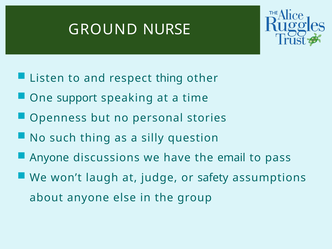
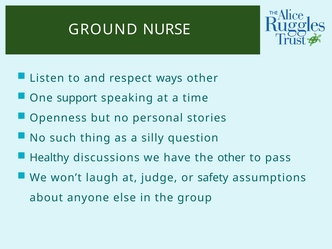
respect thing: thing -> ways (169, 78)
Anyone: Anyone -> Healthy (49, 158)
the email: email -> other (231, 158)
